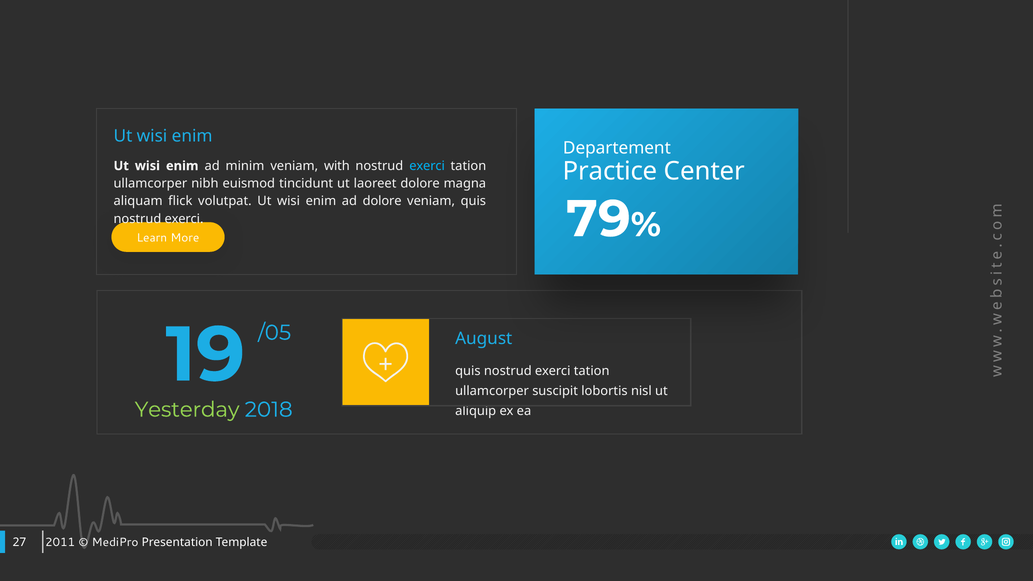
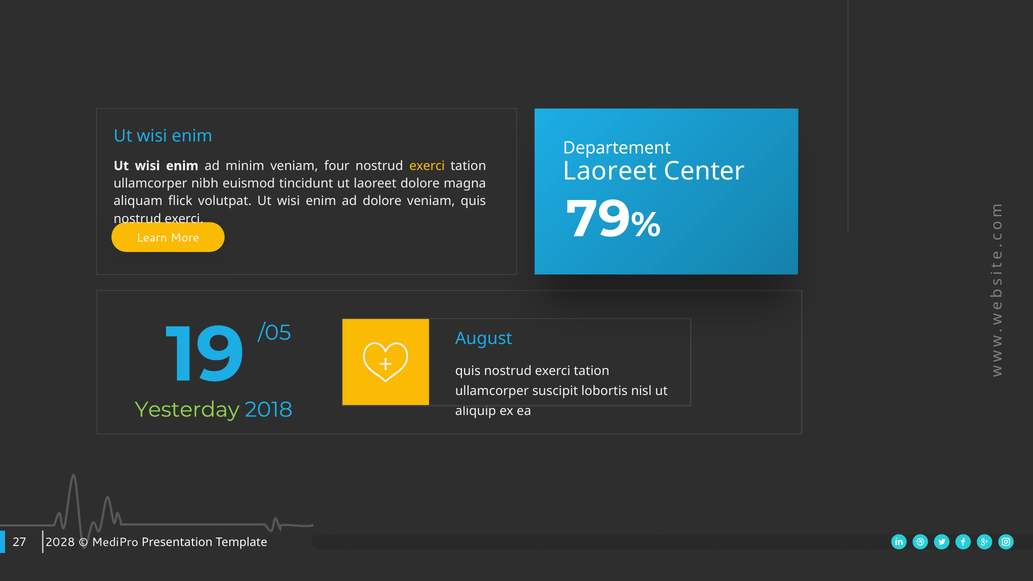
with: with -> four (337, 166)
exerci colour: light blue -> yellow (427, 166)
Practice: Practice -> Laoreet (610, 171)
2011: 2011 -> 2028 (60, 543)
